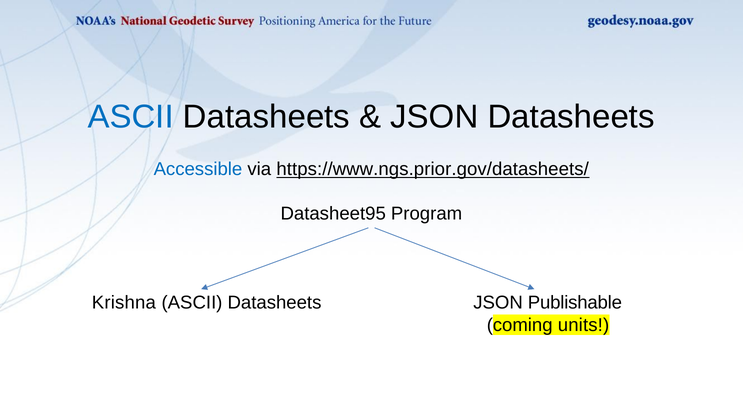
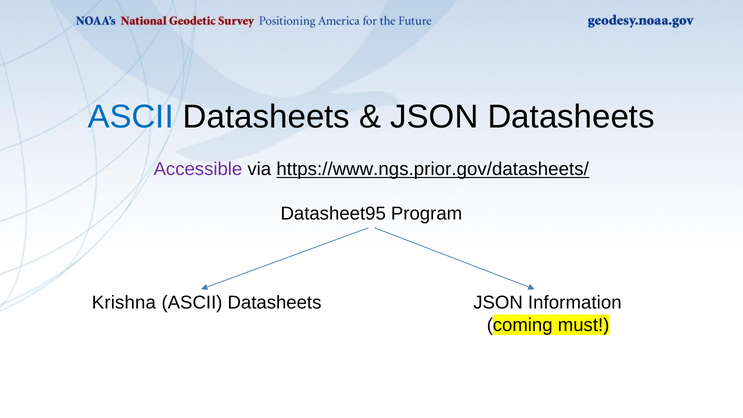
Accessible colour: blue -> purple (198, 169)
Publishable: Publishable -> Information (575, 303)
units: units -> must (584, 325)
